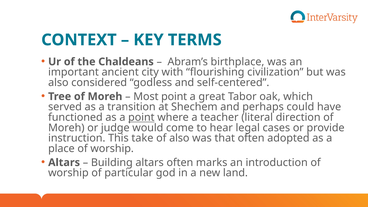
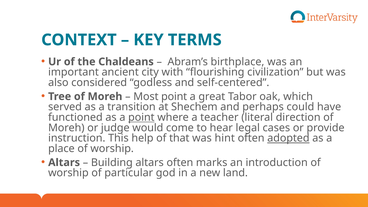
take: take -> help (142, 138)
of also: also -> that (179, 138)
that: that -> hint (225, 138)
adopted underline: none -> present (288, 138)
